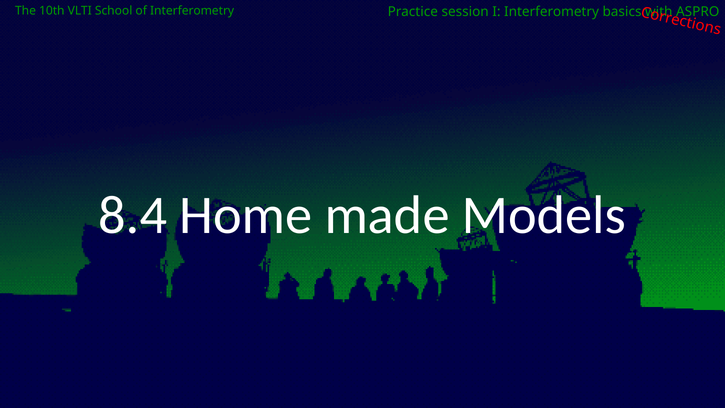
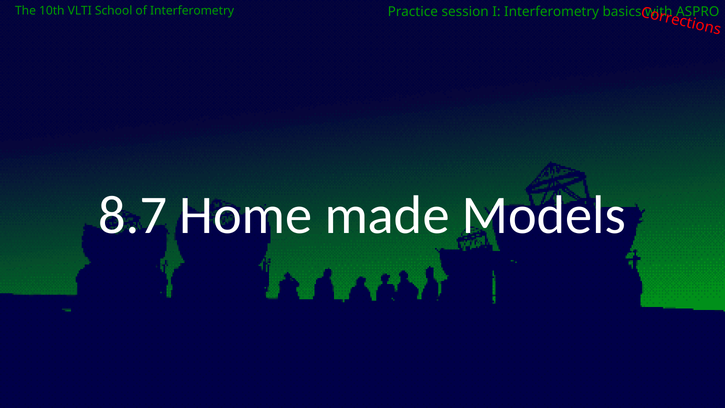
8.4: 8.4 -> 8.7 (133, 215)
